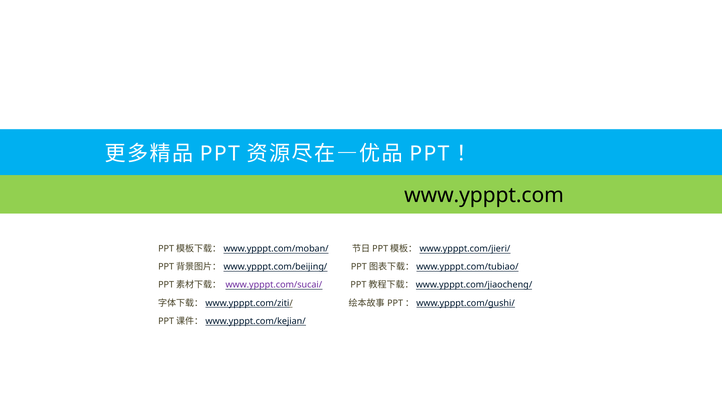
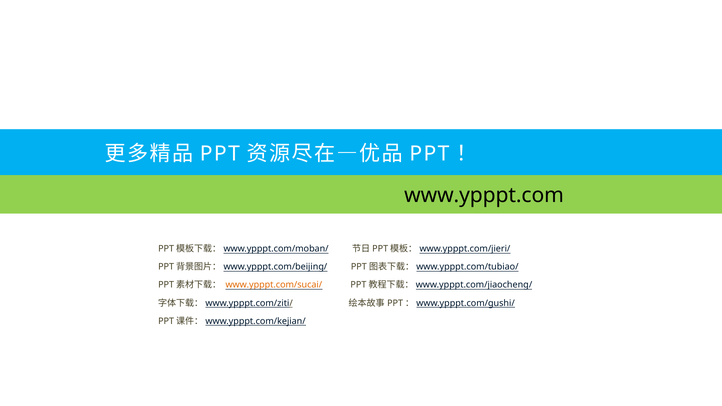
www.ypppt.com/sucai/ colour: purple -> orange (274, 285)
